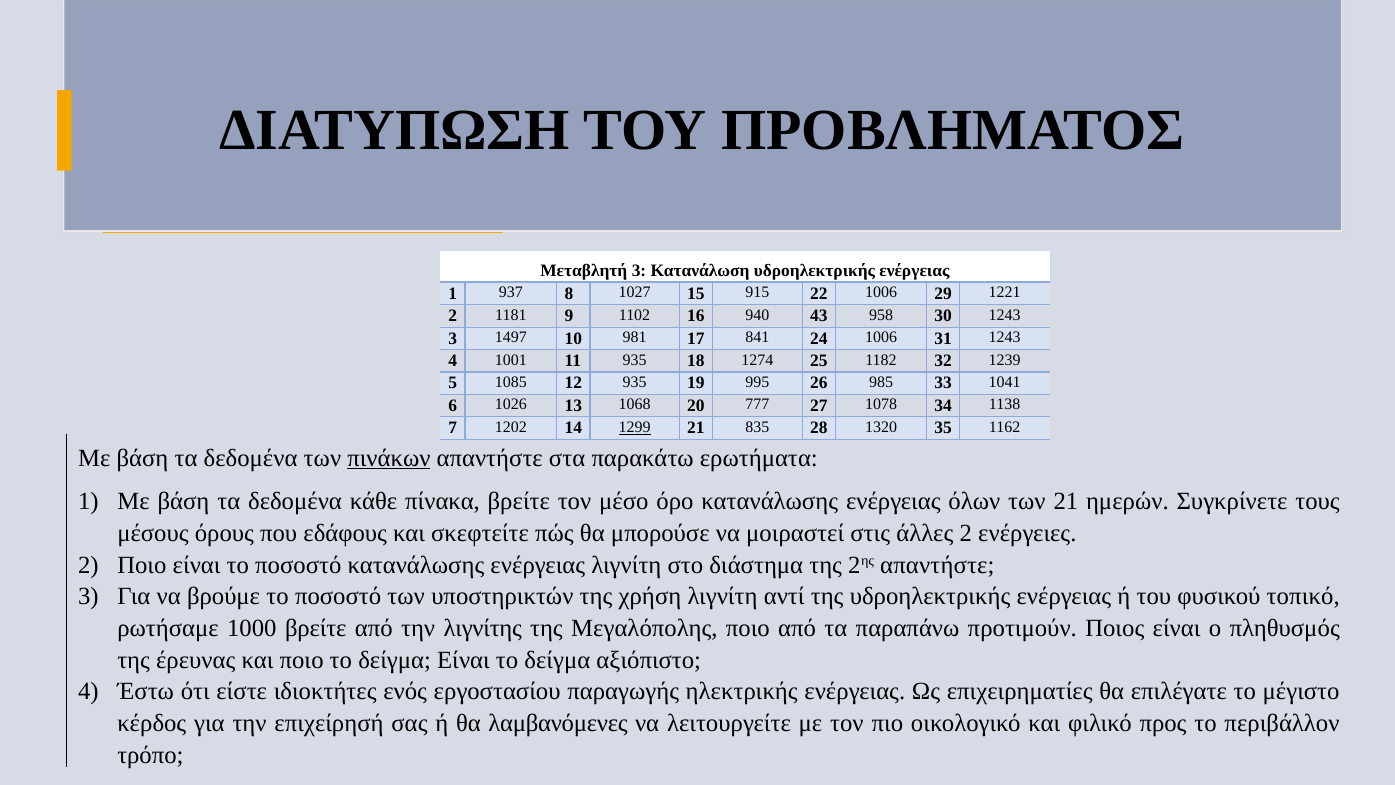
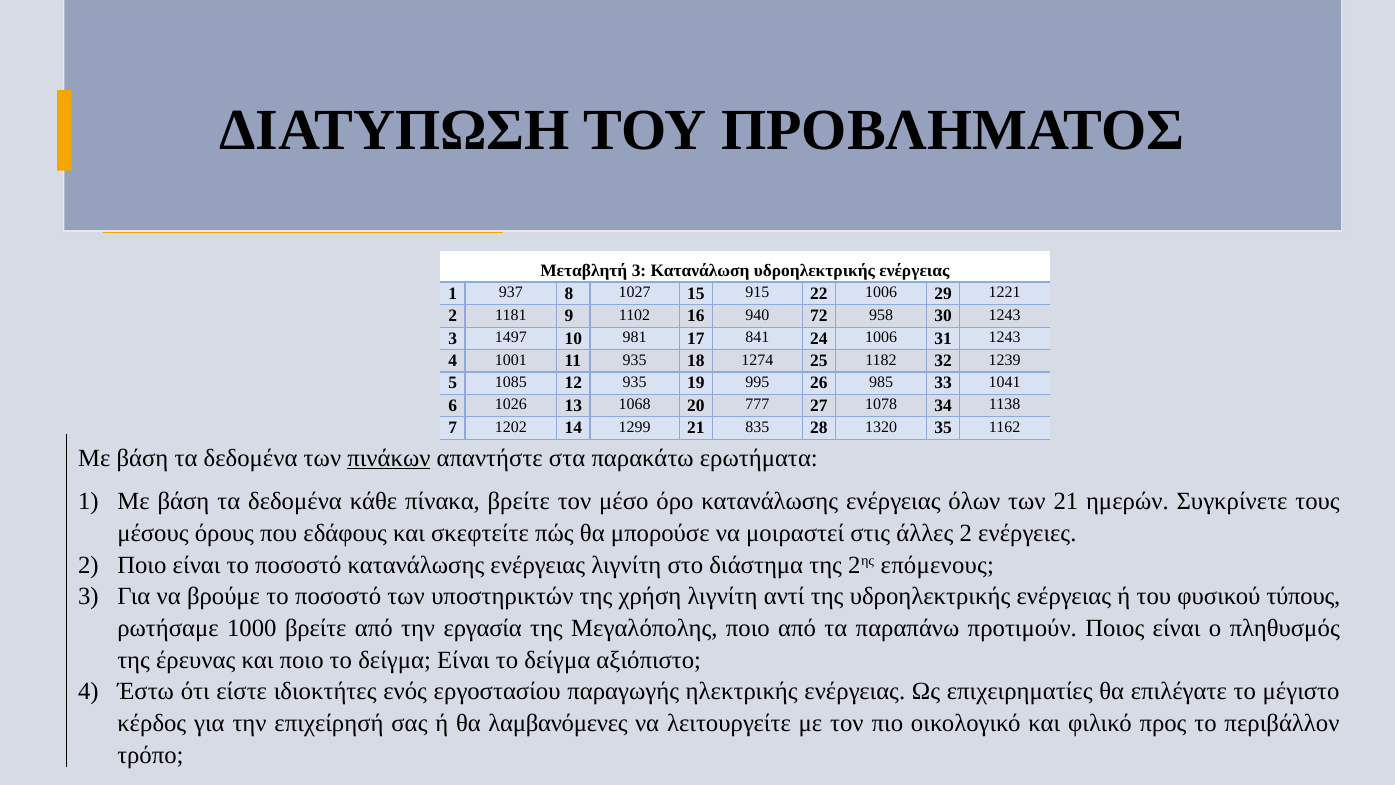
43: 43 -> 72 (819, 316)
1299 underline: present -> none (635, 427)
2ης απαντήστε: απαντήστε -> επόμενους (937, 565)
τοπικό: τοπικό -> τύπους (1303, 596)
λιγνίτης: λιγνίτης -> εργασία (483, 628)
